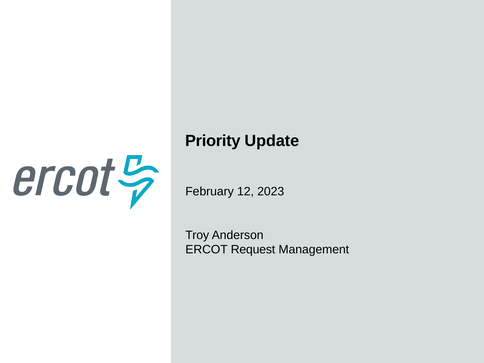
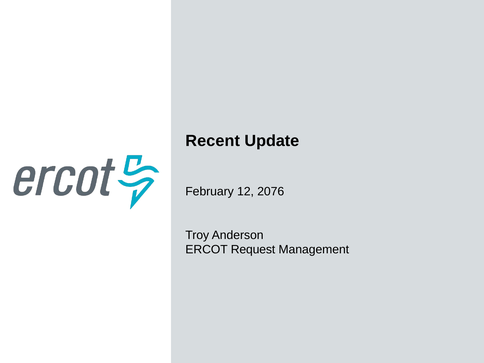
Priority: Priority -> Recent (213, 141)
2023: 2023 -> 2076 (271, 191)
